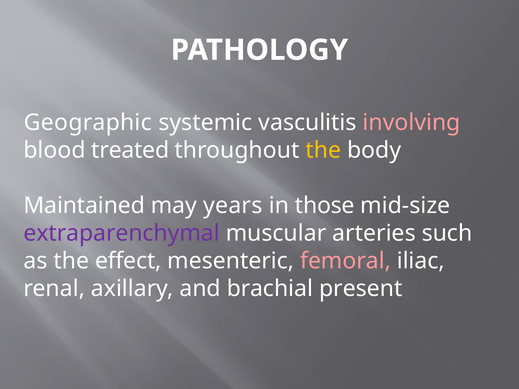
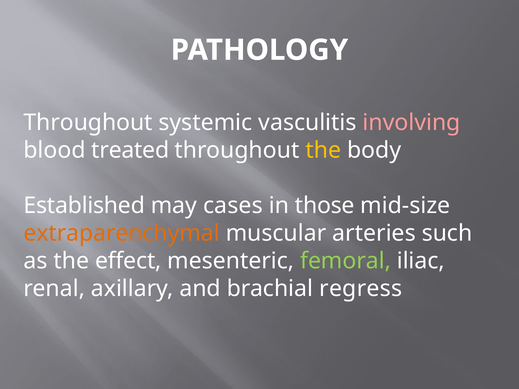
Geographic: Geographic -> Throughout (88, 123)
Maintained: Maintained -> Established (84, 206)
years: years -> cases (233, 206)
extraparenchymal colour: purple -> orange (122, 233)
femoral colour: pink -> light green (345, 261)
present: present -> regress (361, 289)
